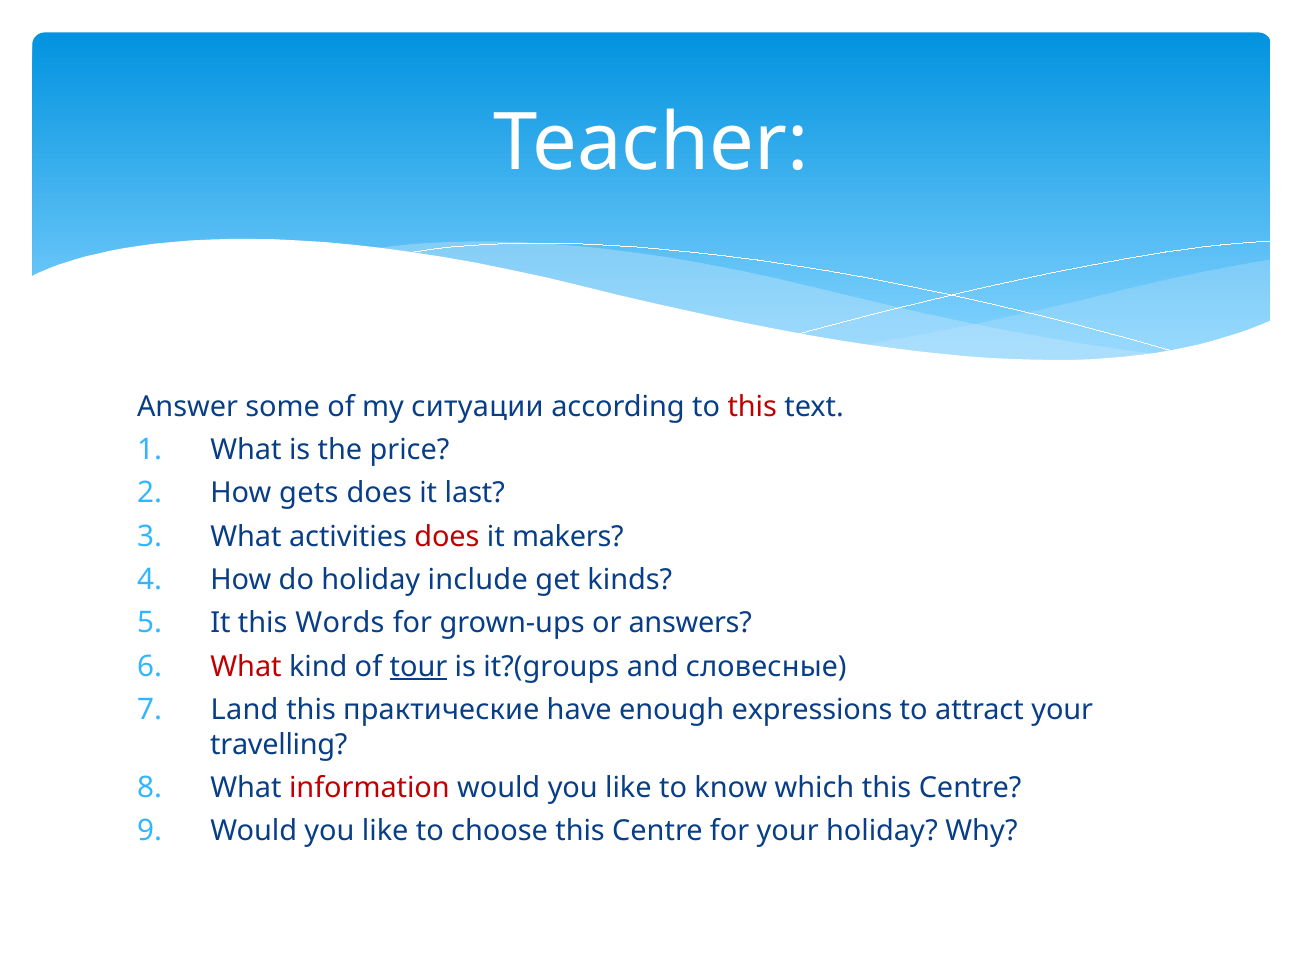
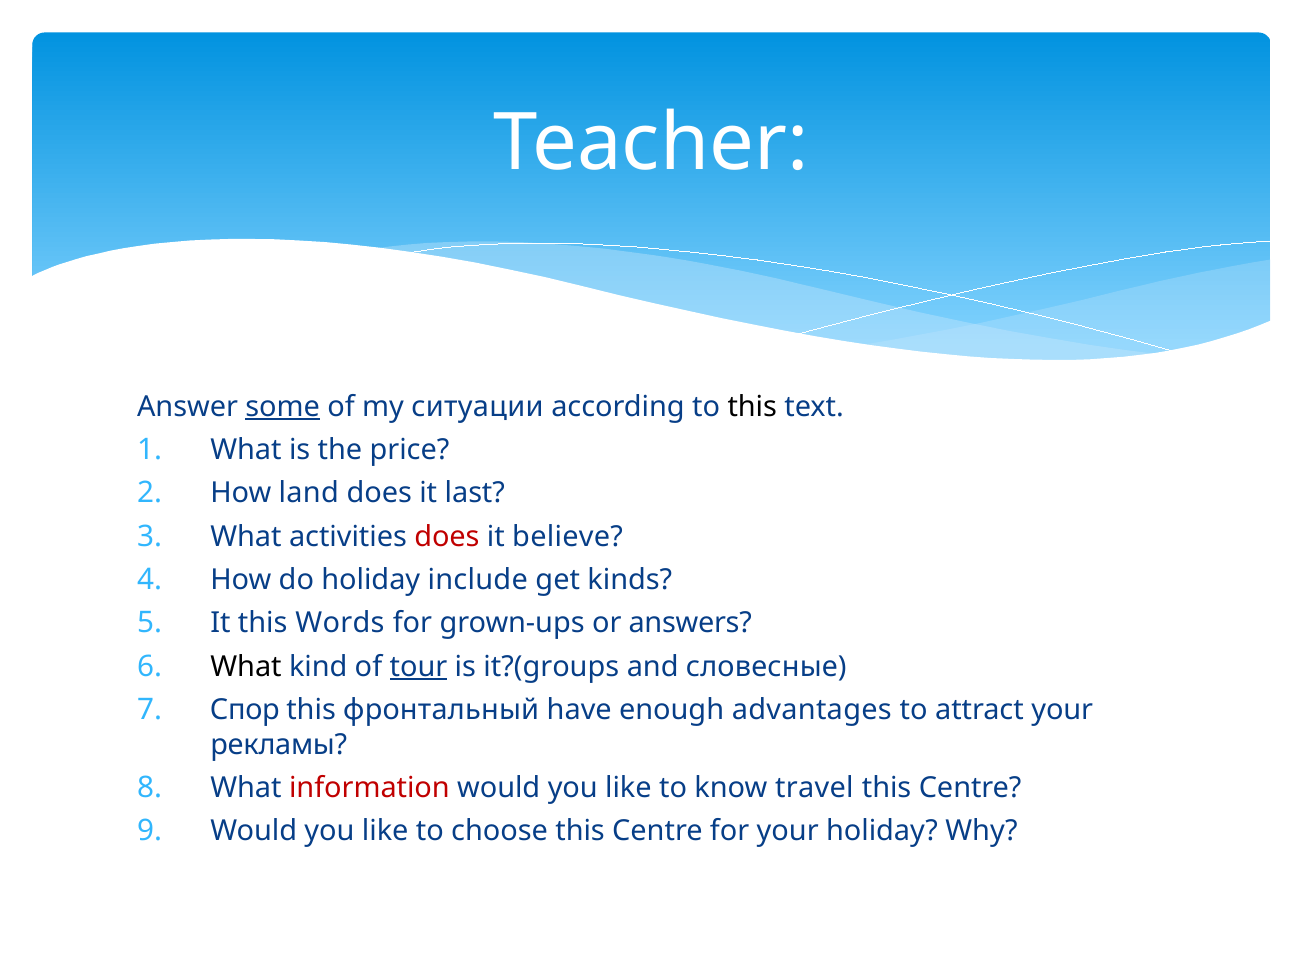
some underline: none -> present (283, 407)
this colour: red -> black (752, 407)
gets: gets -> land (309, 494)
makers: makers -> believe (568, 537)
What colour: red -> black (246, 667)
Land: Land -> Спор (245, 710)
практические: практические -> фронтальный (441, 710)
expressions: expressions -> advantages (812, 710)
travelling: travelling -> рекламы (279, 745)
which: which -> travel (814, 788)
